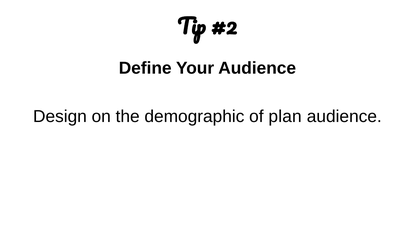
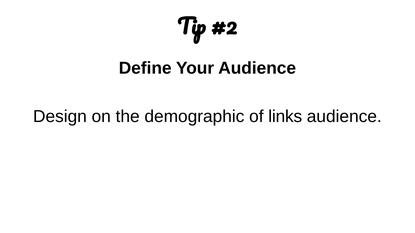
plan: plan -> links (285, 117)
